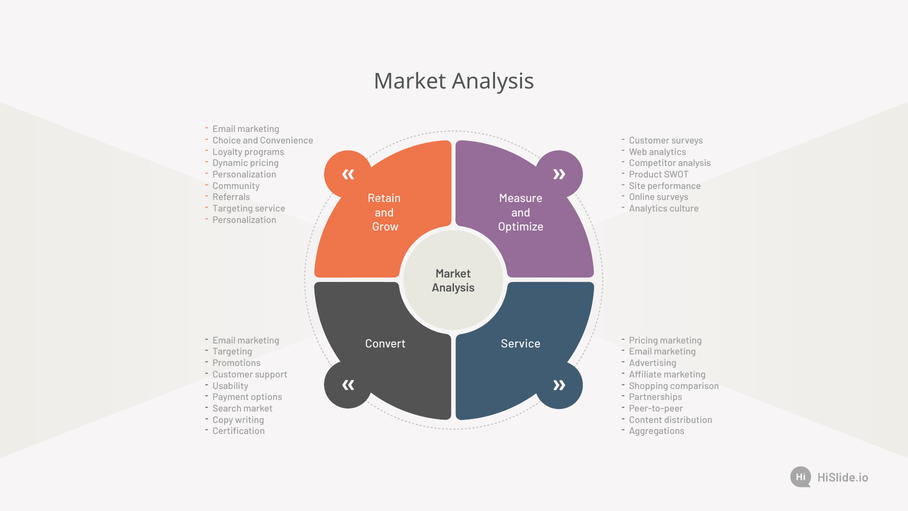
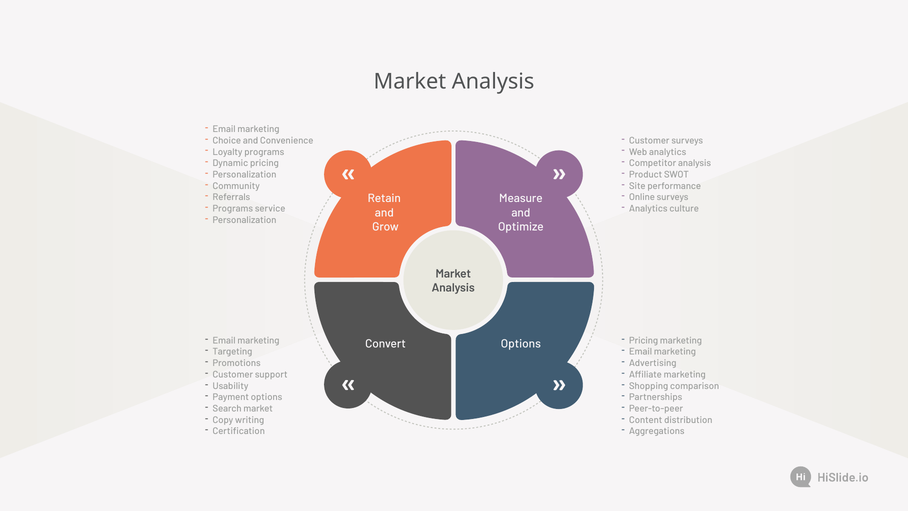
Targeting: Targeting -> Programs (233, 209)
Service: Service -> Options (521, 344)
